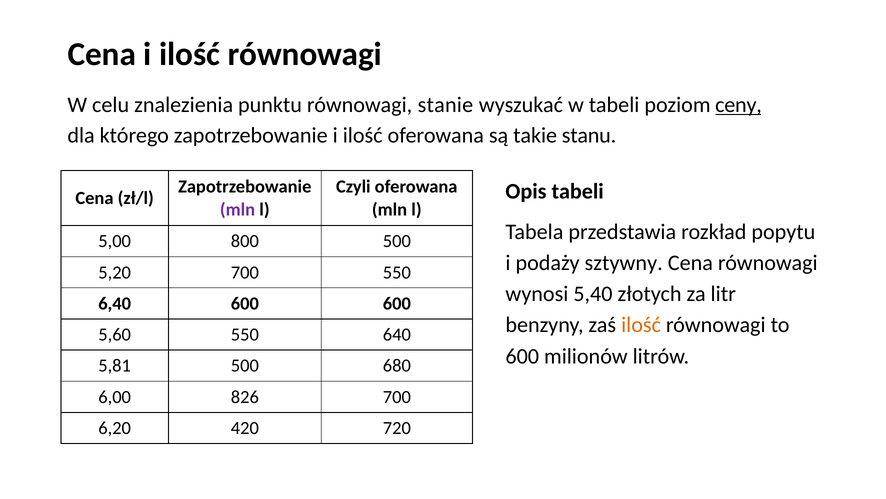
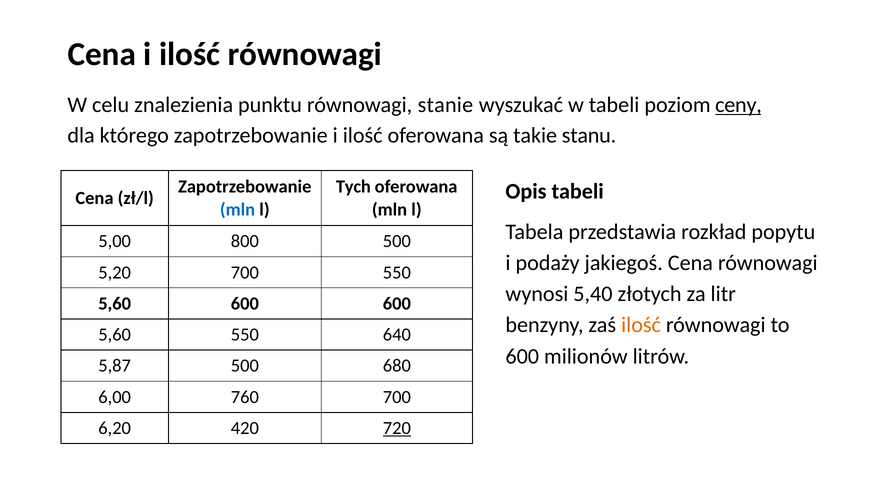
Czyli: Czyli -> Tych (353, 187)
mln colour: purple -> blue (238, 209)
sztywny: sztywny -> jakiegoś (624, 263)
6,40: 6,40 -> 5,60 (115, 303)
5,81: 5,81 -> 5,87 (115, 365)
826: 826 -> 760 (245, 396)
720 underline: none -> present (397, 428)
